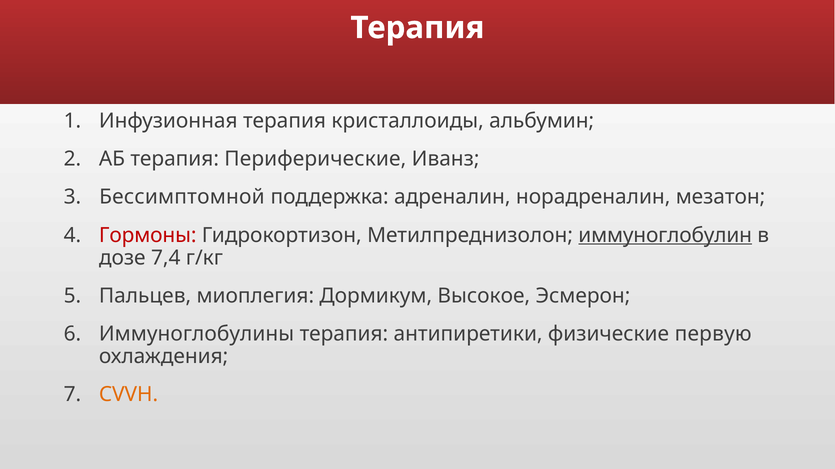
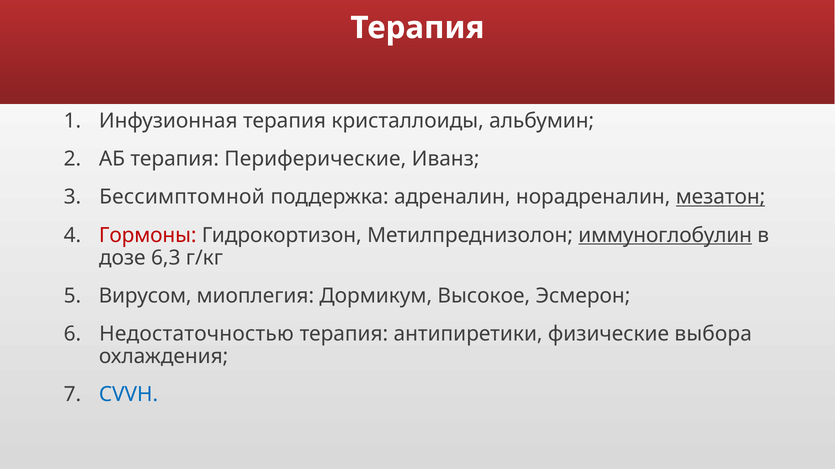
мезатон underline: none -> present (721, 197)
7,4: 7,4 -> 6,3 (166, 258)
Пальцев: Пальцев -> Вирусом (145, 296)
Иммуноглобулины: Иммуноглобулины -> Недостаточностью (196, 334)
первую: первую -> выбора (713, 334)
CVVH colour: orange -> blue (129, 395)
